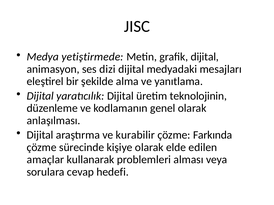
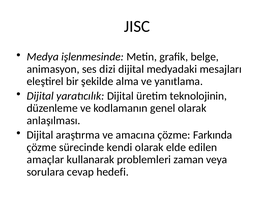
yetiştirmede: yetiştirmede -> işlenmesinde (93, 57)
grafik dijital: dijital -> belge (205, 57)
kurabilir: kurabilir -> amacına (135, 135)
kişiye: kişiye -> kendi (120, 148)
alması: alması -> zaman (189, 160)
